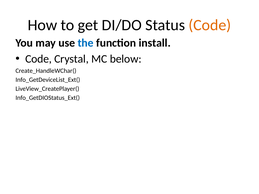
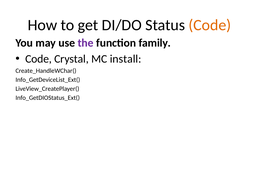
the colour: blue -> purple (86, 43)
install: install -> family (155, 43)
below: below -> install (126, 59)
